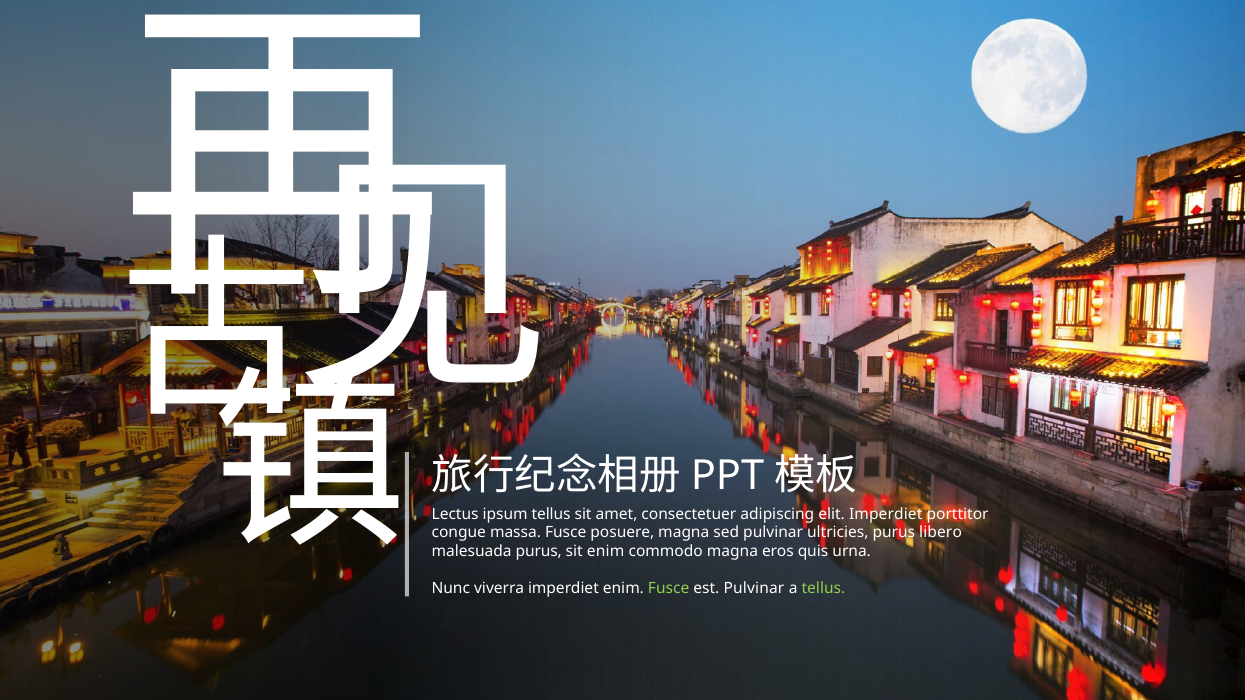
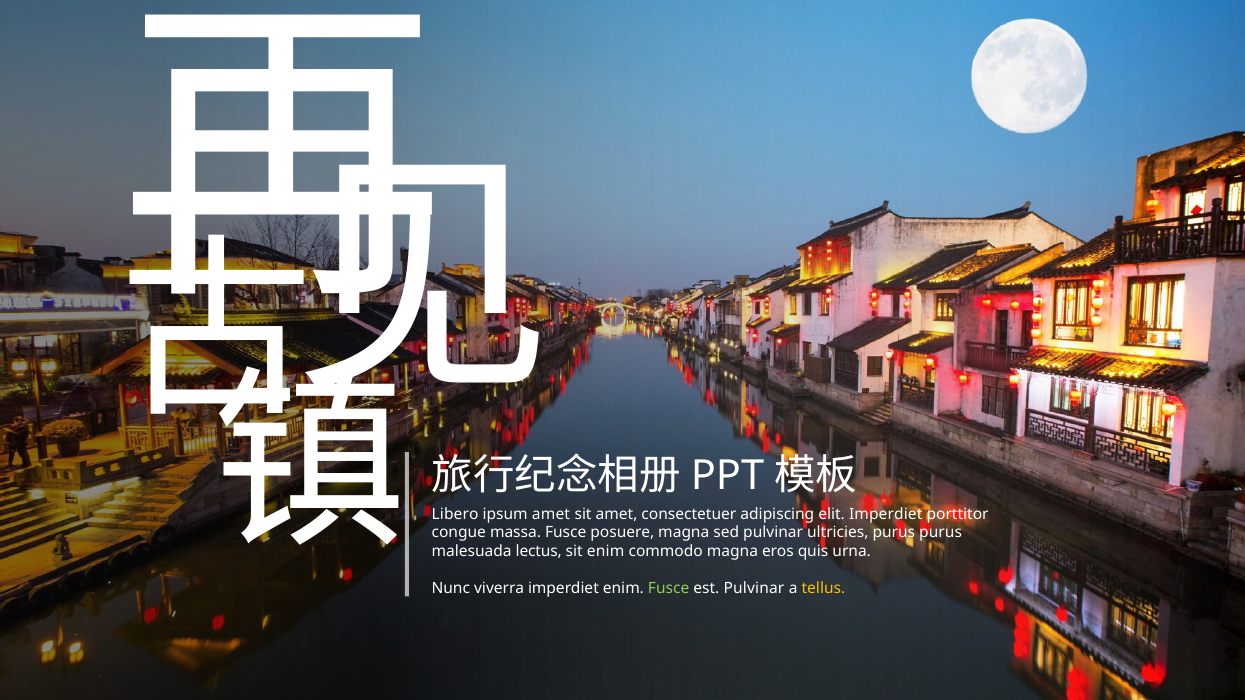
Lectus: Lectus -> Libero (455, 514)
ipsum tellus: tellus -> amet (551, 514)
purus libero: libero -> purus (941, 533)
malesuada purus: purus -> lectus (539, 552)
tellus colour: light green -> yellow (823, 589)
